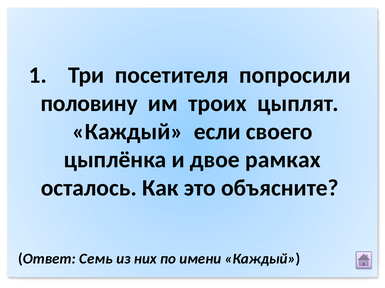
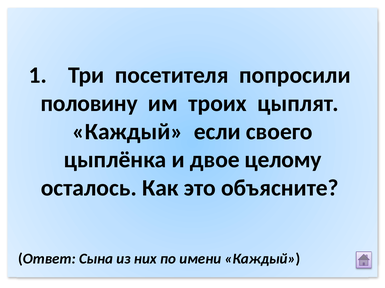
рамках: рамках -> целому (283, 160)
Семь: Семь -> Сына (96, 259)
